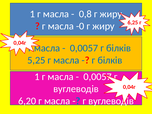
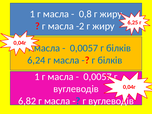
-0: -0 -> -2 (80, 26)
5,25: 5,25 -> 6,24 (36, 60)
6,20: 6,20 -> 6,82 (27, 101)
